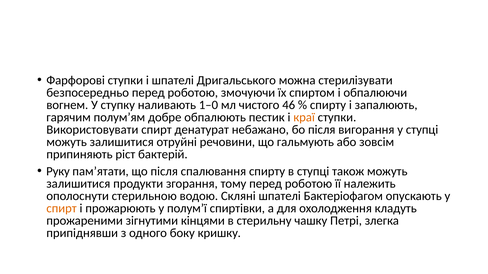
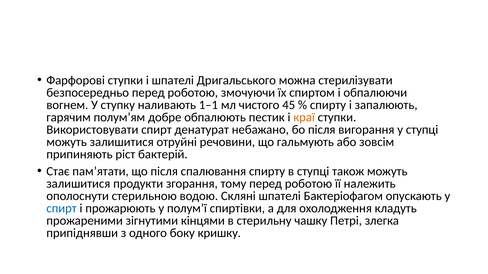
1–0: 1–0 -> 1–1 (208, 105)
46: 46 -> 45 (289, 105)
Руку: Руку -> Стає (58, 172)
спирт colour: orange -> blue (62, 209)
